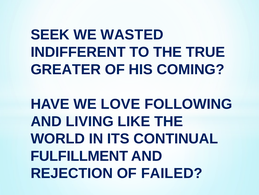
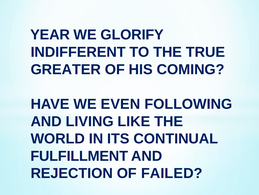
SEEK: SEEK -> YEAR (50, 35)
WASTED: WASTED -> GLORIFY (132, 35)
LOVE: LOVE -> EVEN (120, 104)
